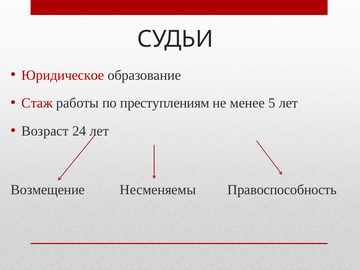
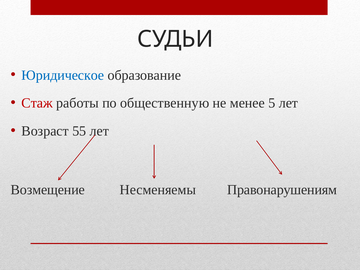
Юридическое colour: red -> blue (63, 75)
преступлениям: преступлениям -> общественную (165, 103)
24: 24 -> 55 (79, 131)
Правоспособность: Правоспособность -> Правонарушениям (282, 190)
